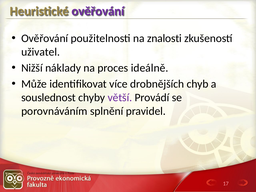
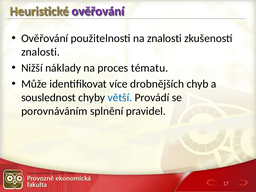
uživatel: uživatel -> znalosti (41, 52)
ideálně: ideálně -> tématu (150, 68)
větší colour: purple -> blue (120, 98)
